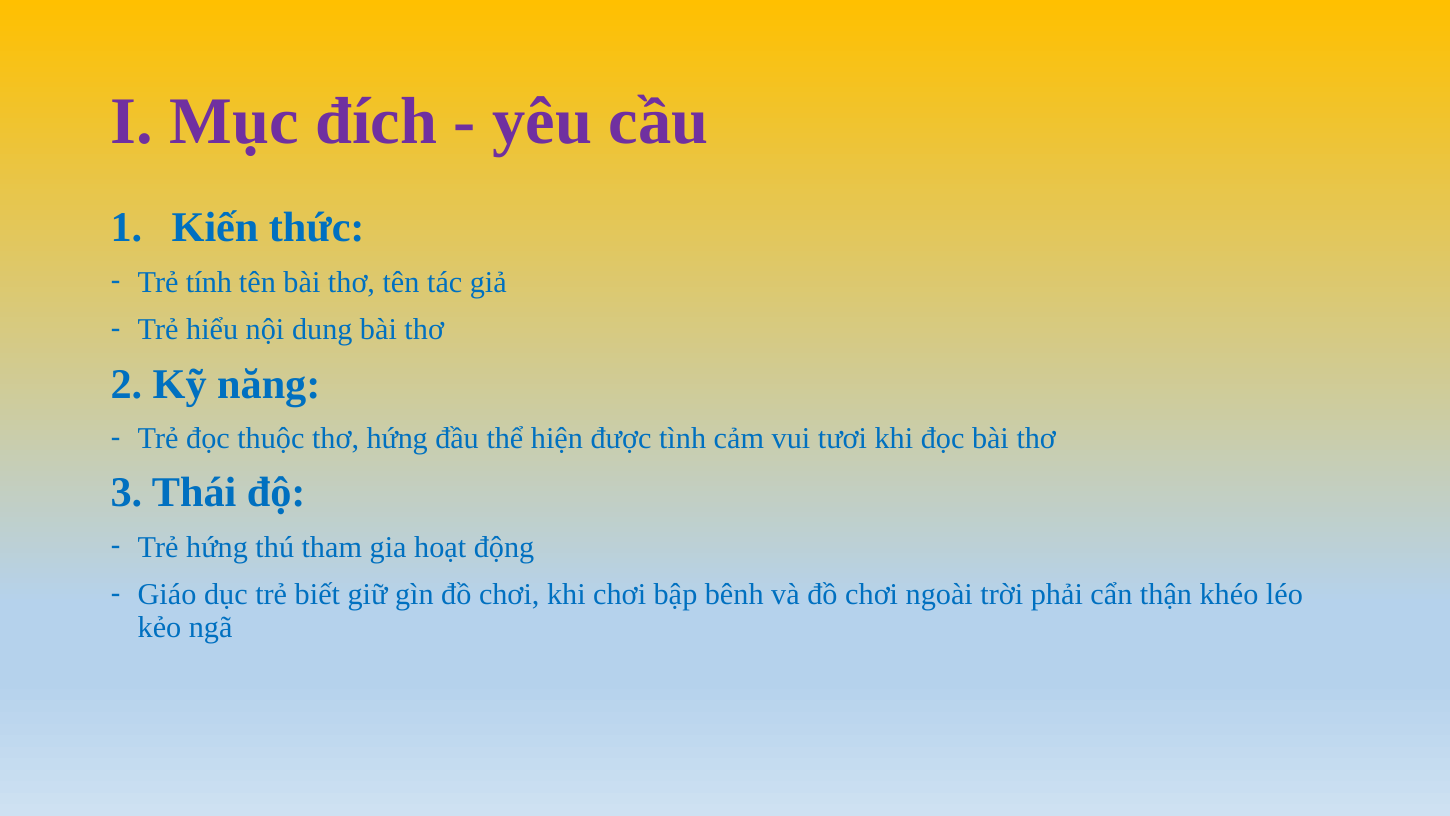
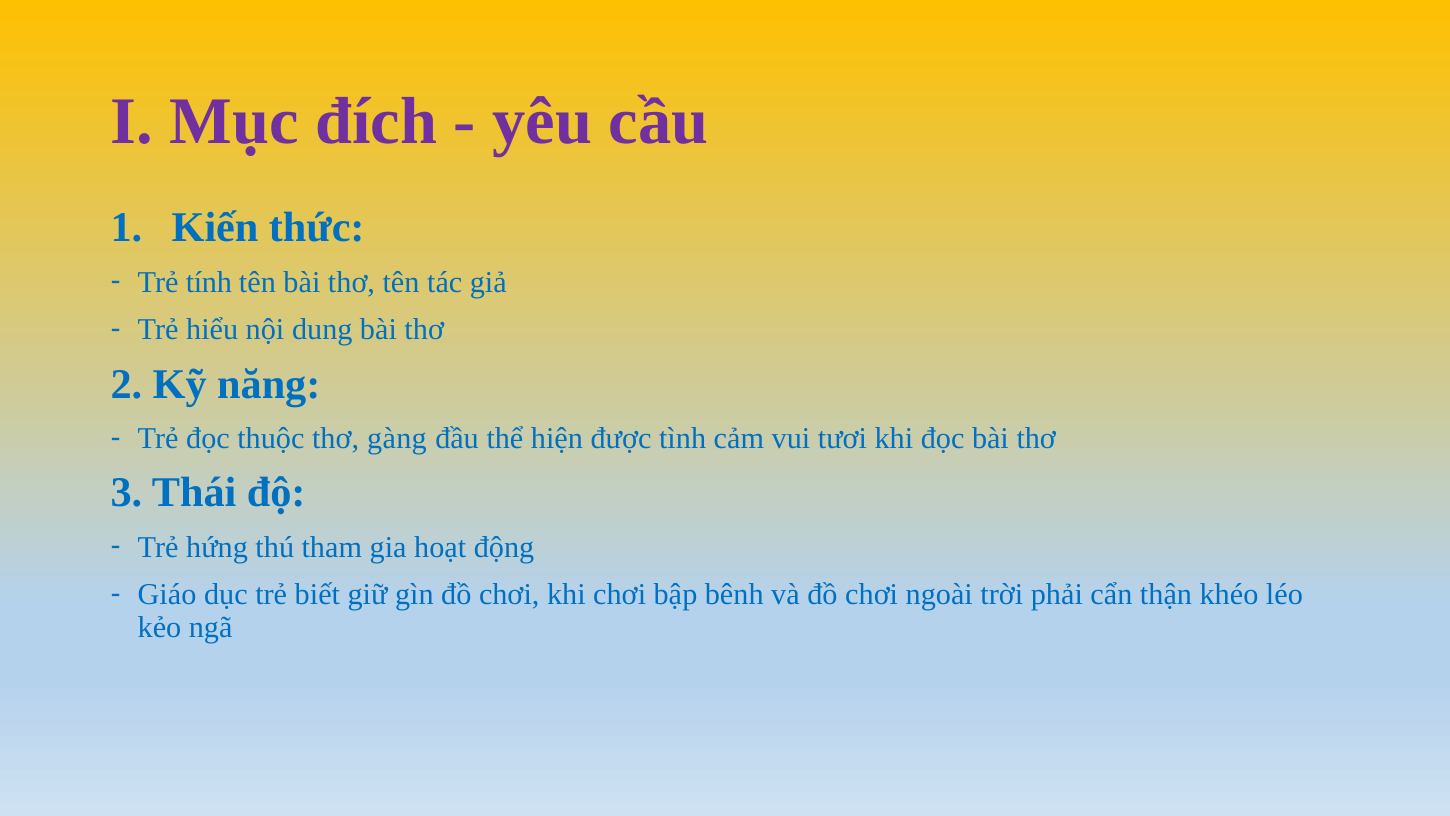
thơ hứng: hứng -> gàng (397, 438)
